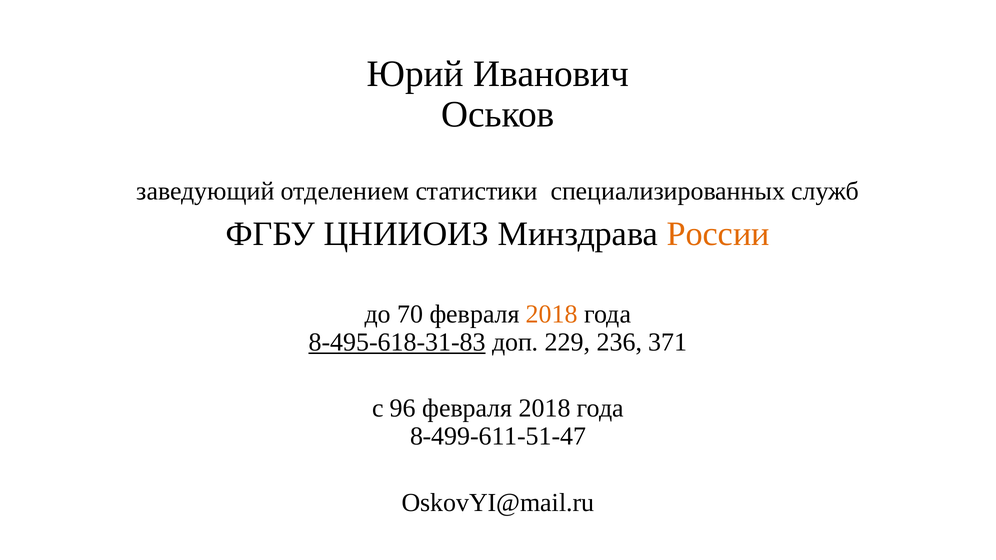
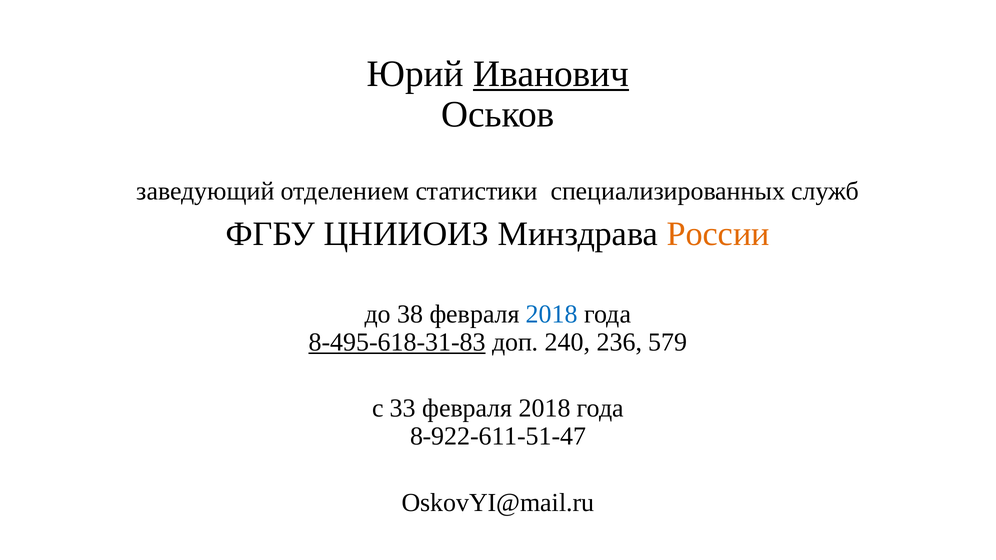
Иванович underline: none -> present (551, 74)
70: 70 -> 38 (410, 314)
2018 colour: orange -> blue (552, 314)
229: 229 -> 240 (568, 342)
371: 371 -> 579 (668, 342)
96: 96 -> 33 (403, 408)
8-499-611-51-47: 8-499-611-51-47 -> 8-922-611-51-47 (498, 436)
